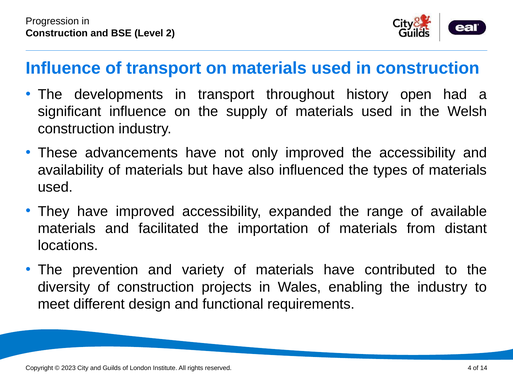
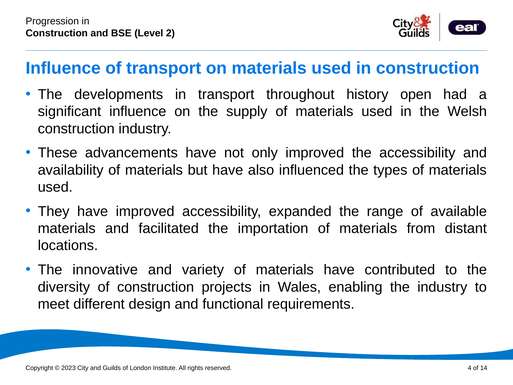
prevention: prevention -> innovative (105, 270)
